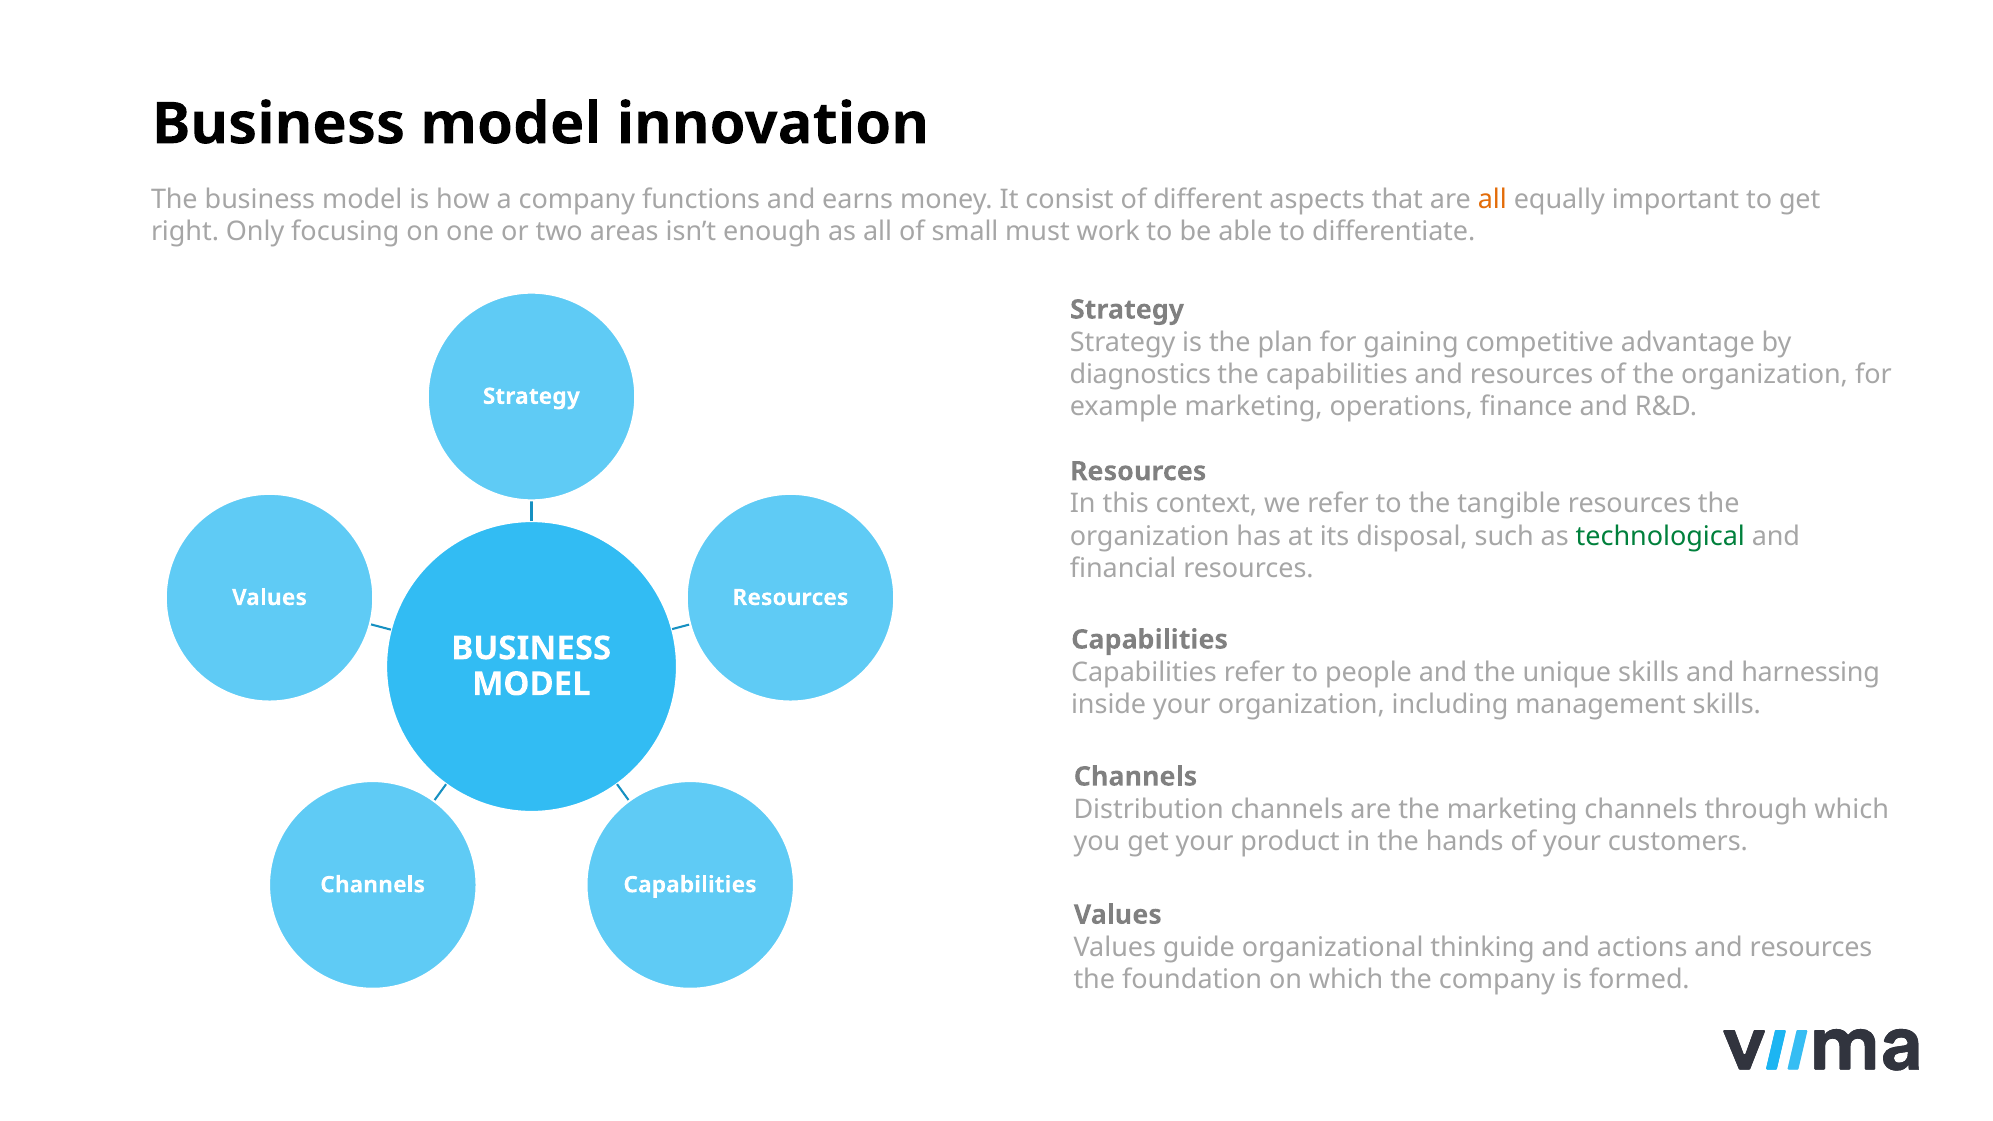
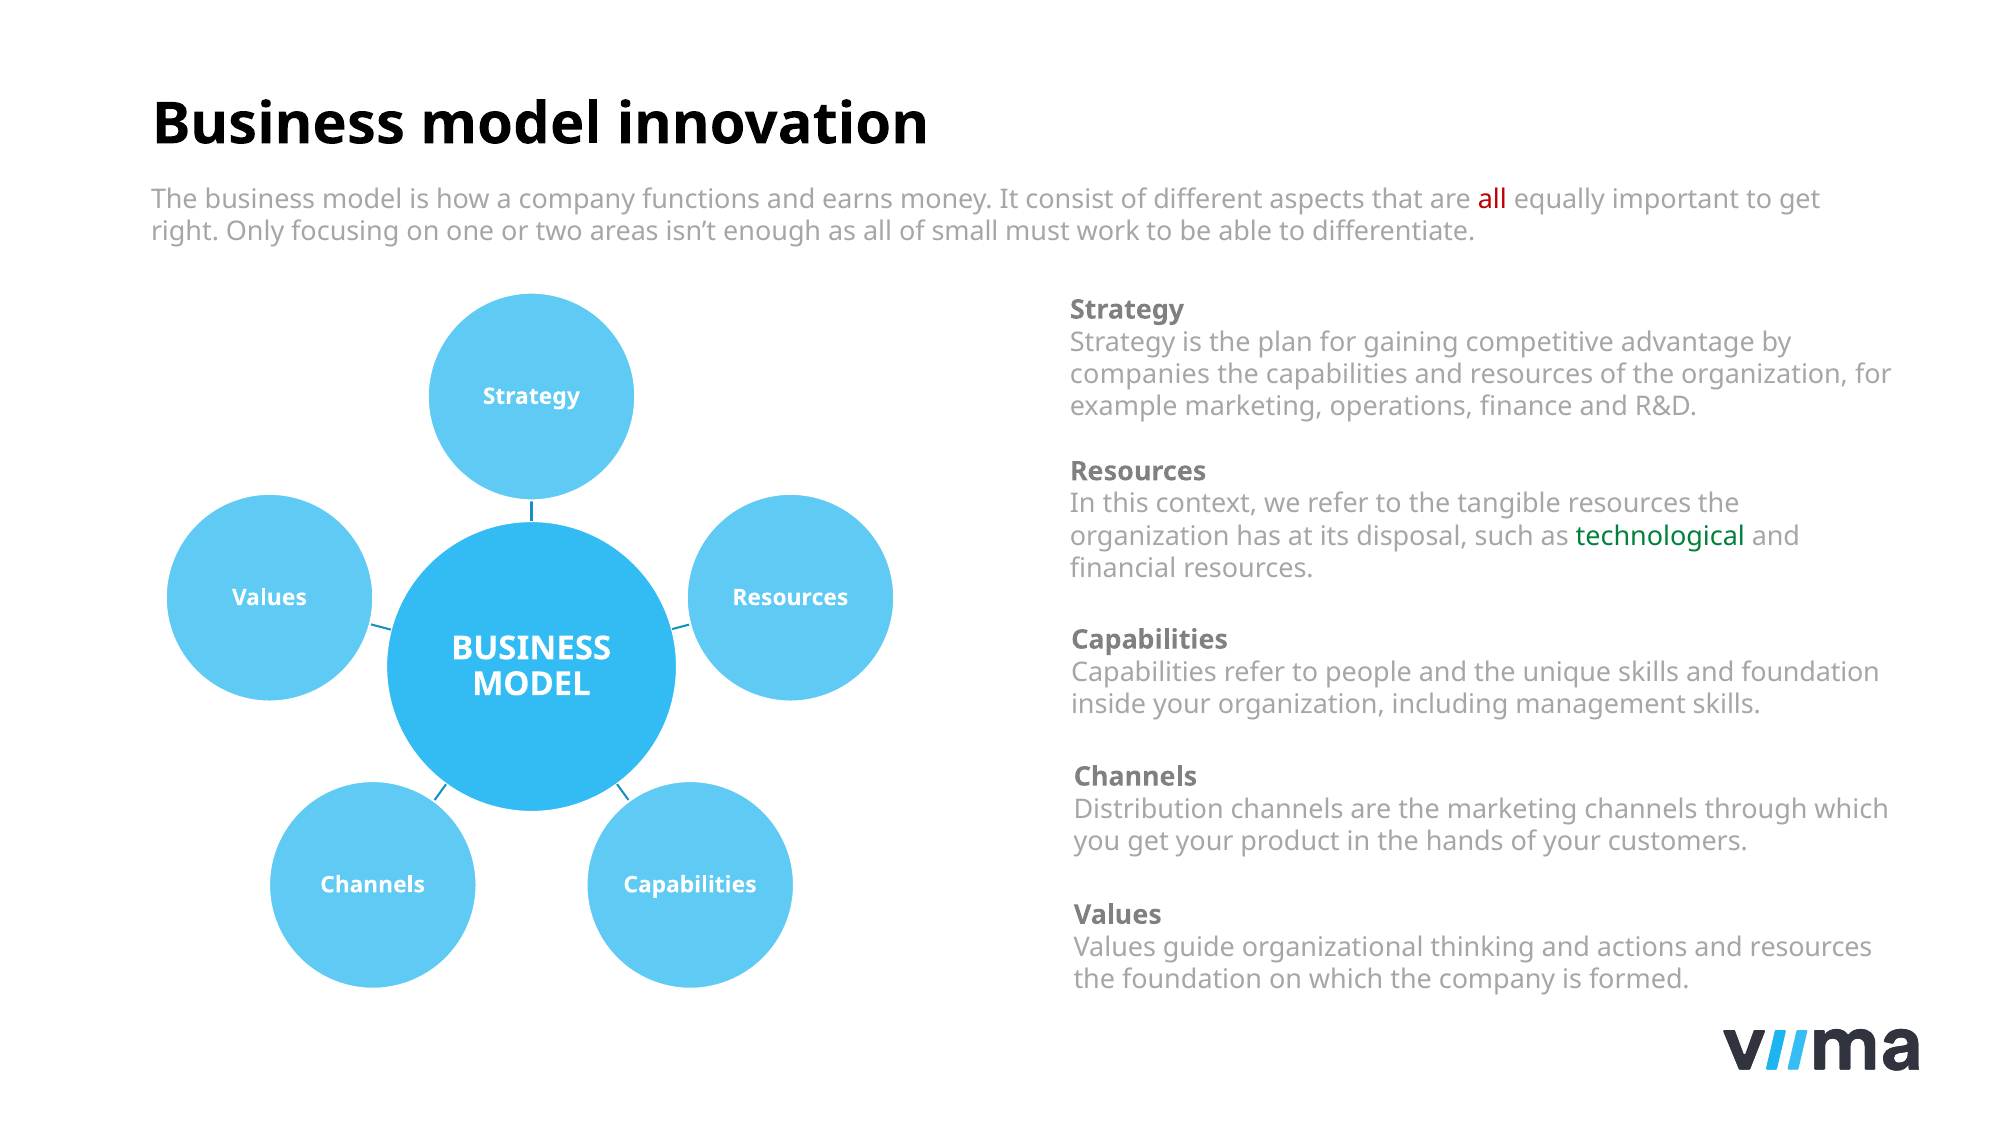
all colour: orange -> red (1492, 199)
diagnostics: diagnostics -> companies (1140, 375)
and harnessing: harnessing -> foundation (1811, 672)
